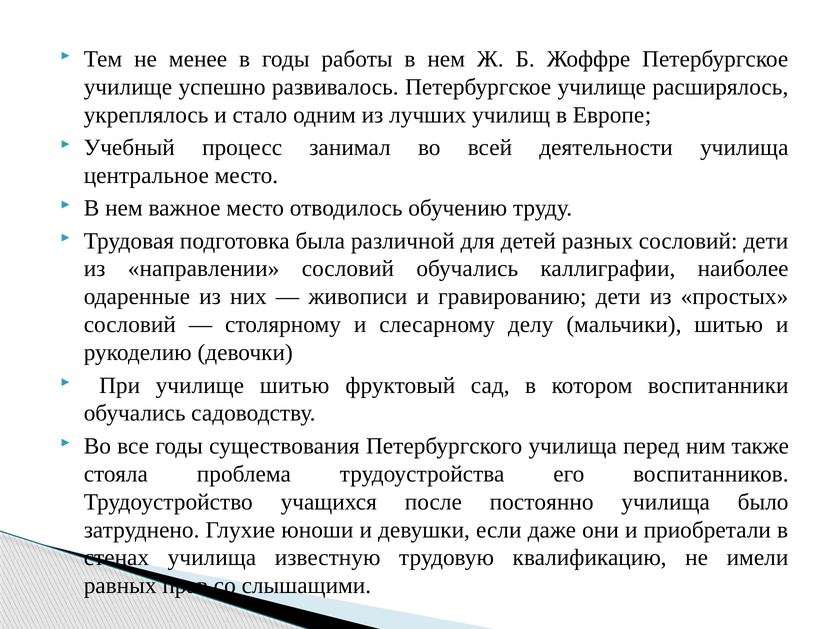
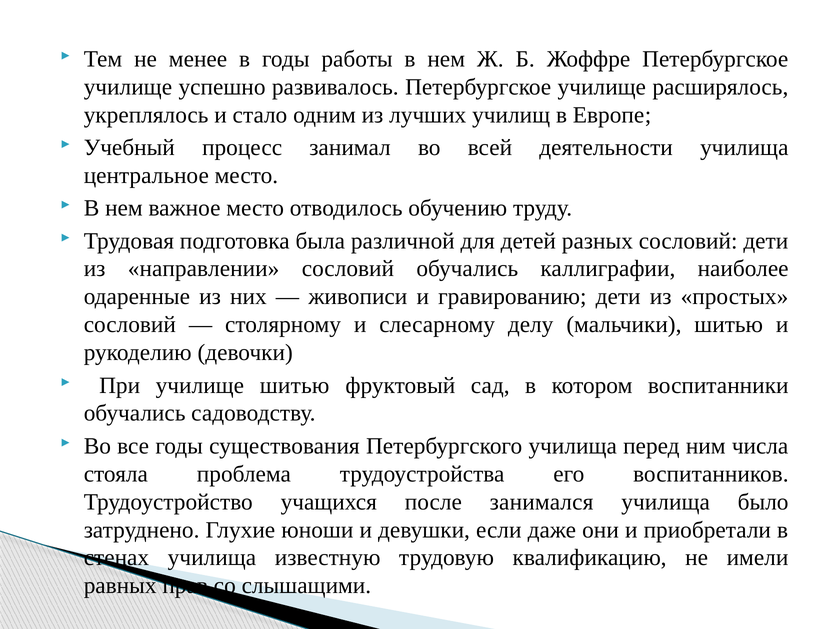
также: также -> числа (760, 446)
постоянно: постоянно -> занимался (542, 502)
